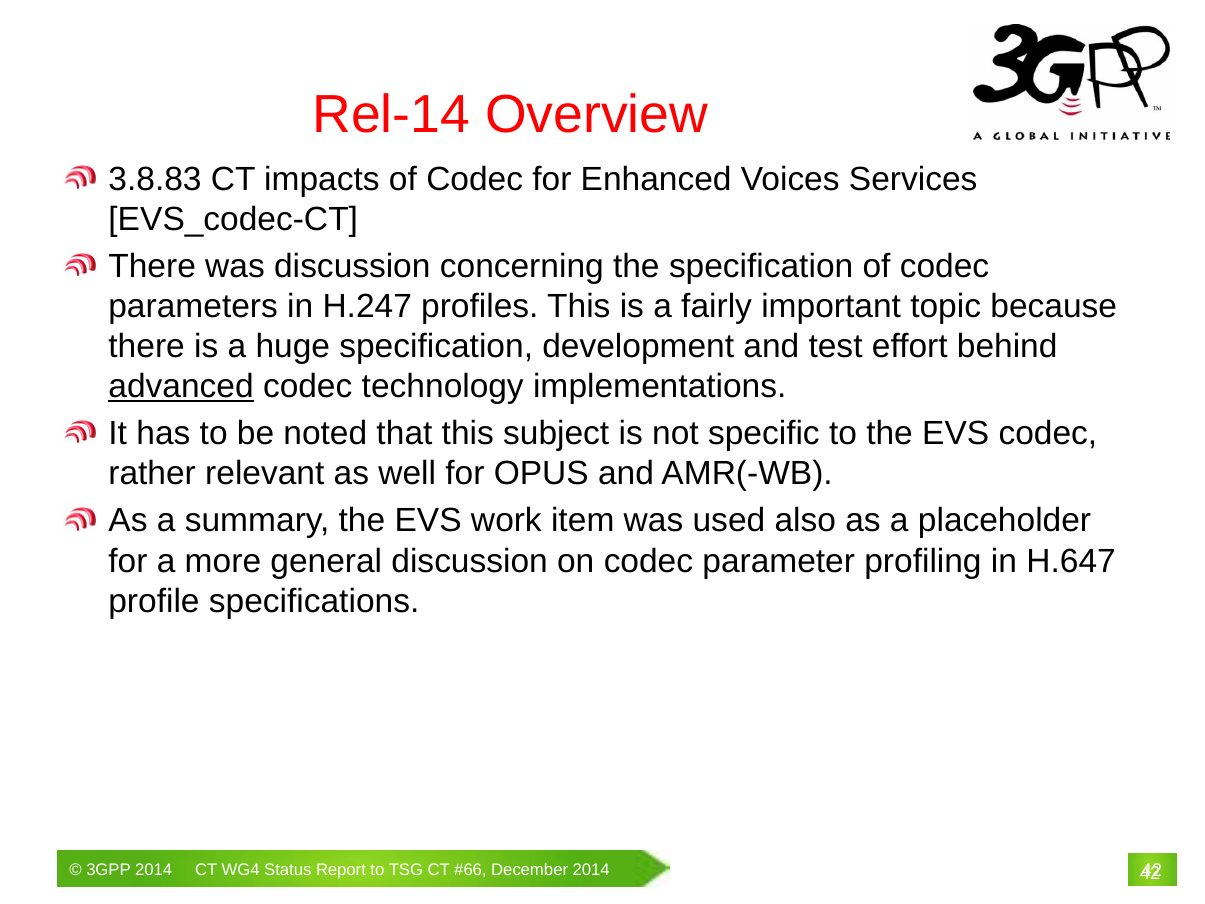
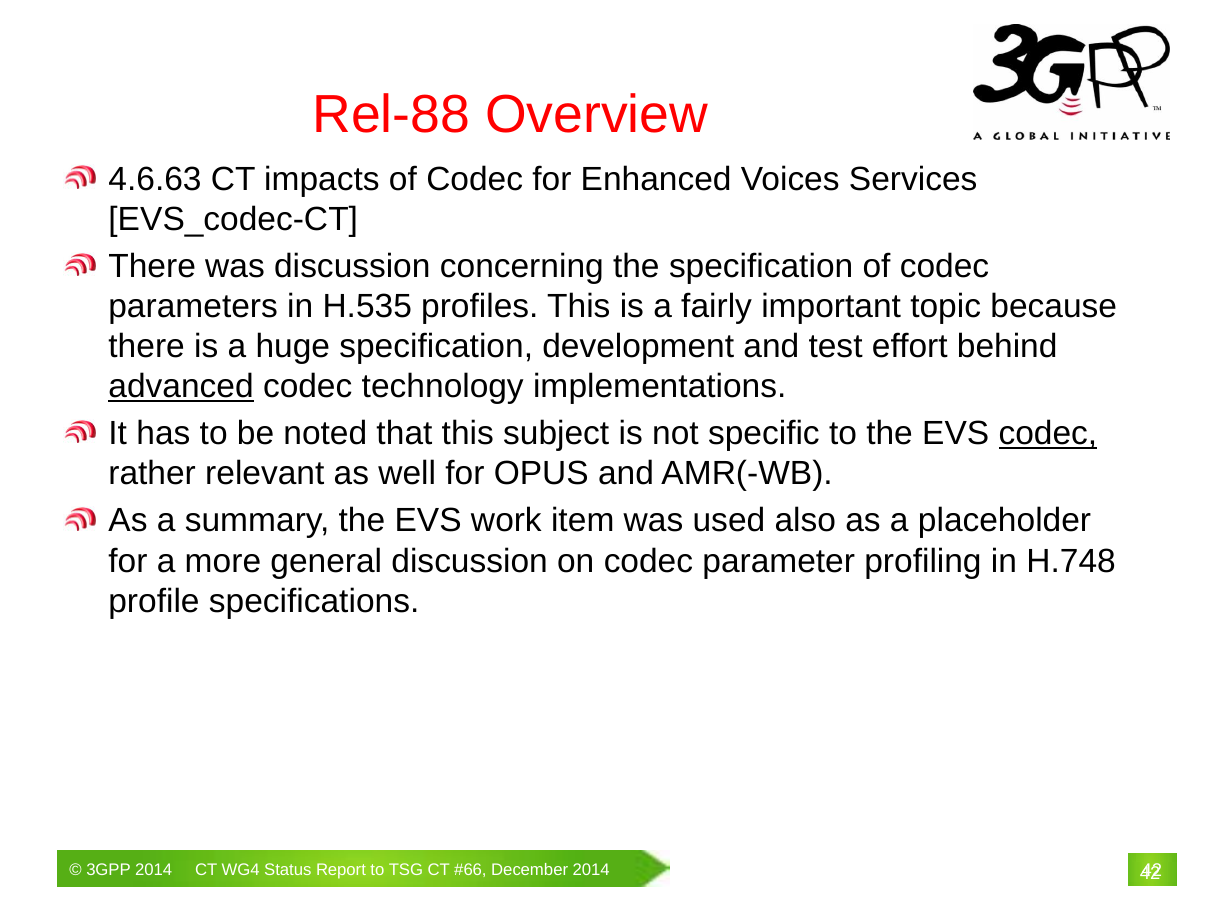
Rel-14: Rel-14 -> Rel-88 (391, 115)
3.8.83: 3.8.83 -> 4.6.63 (155, 179)
H.247: H.247 -> H.535 (367, 306)
codec underline: none -> present (1048, 434)
H.647: H.647 -> H.748 (1071, 561)
